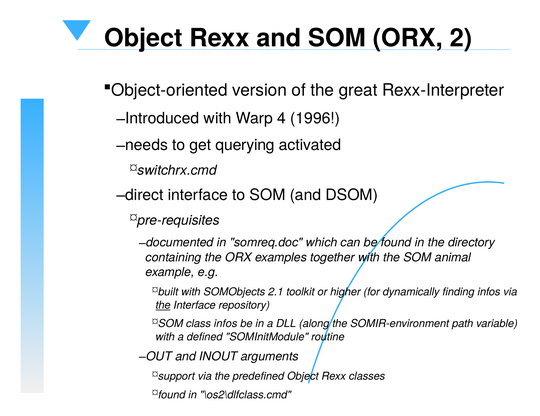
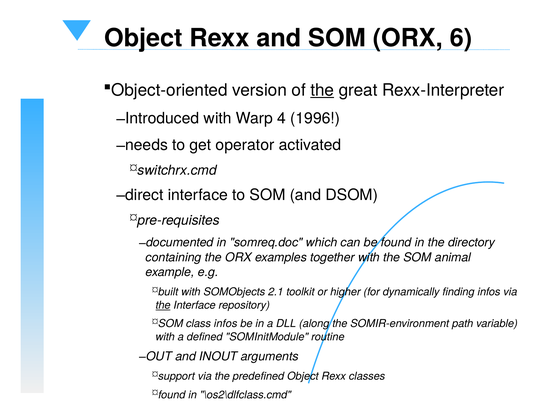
2: 2 -> 6 (461, 38)
the underline: none -> present (322, 90)
querying: querying -> operator (245, 145)
